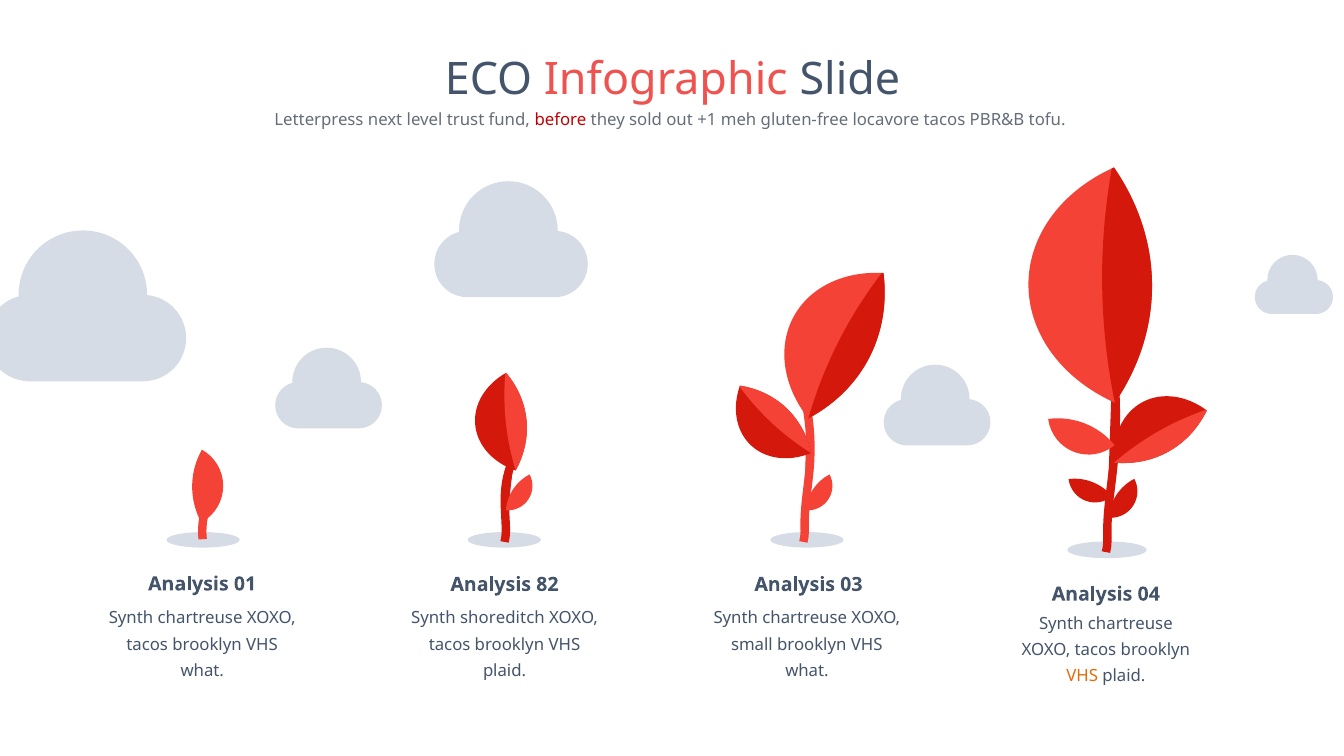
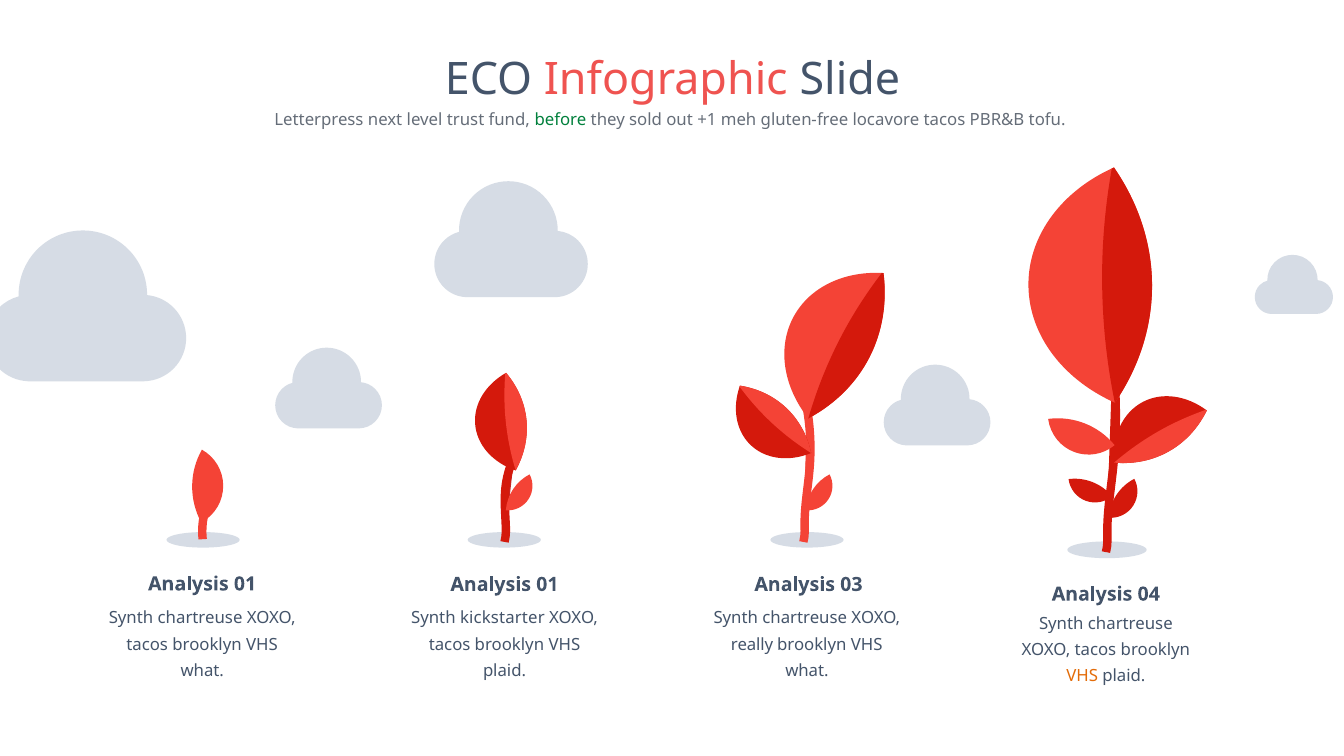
before colour: red -> green (561, 120)
82: 82 -> 01 (547, 584)
shoreditch: shoreditch -> kickstarter (502, 618)
small: small -> really (752, 645)
